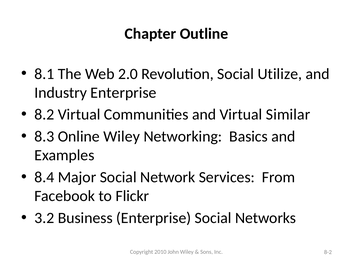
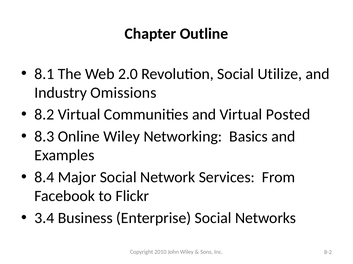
Industry Enterprise: Enterprise -> Omissions (123, 93)
Similar: Similar -> Posted (288, 115)
3.2: 3.2 -> 3.4 (44, 219)
